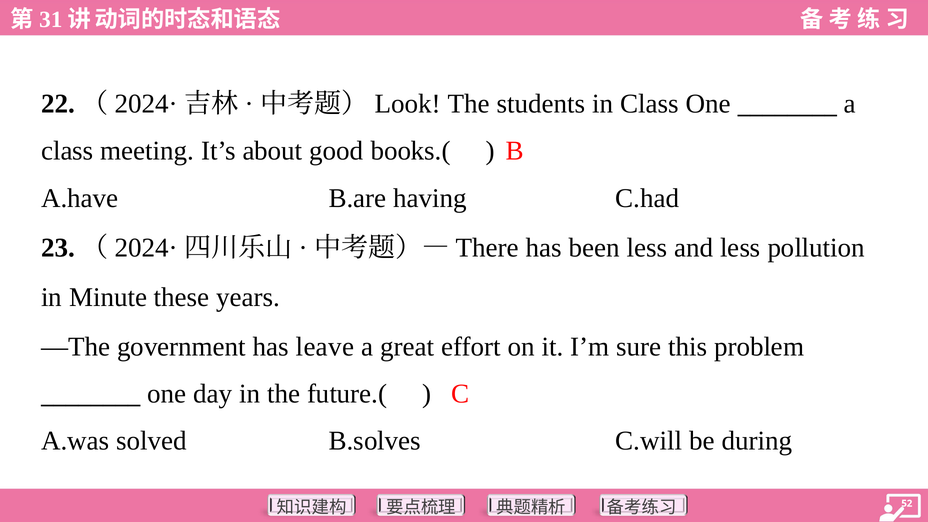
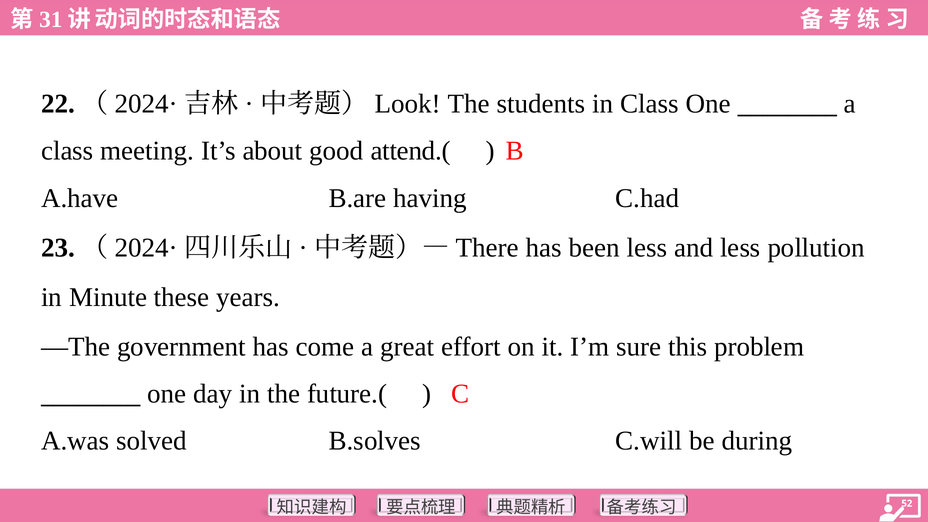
books.(: books.( -> attend.( (411, 151)
leave: leave -> come (325, 347)
